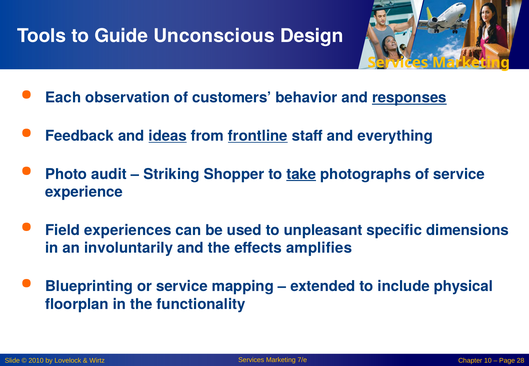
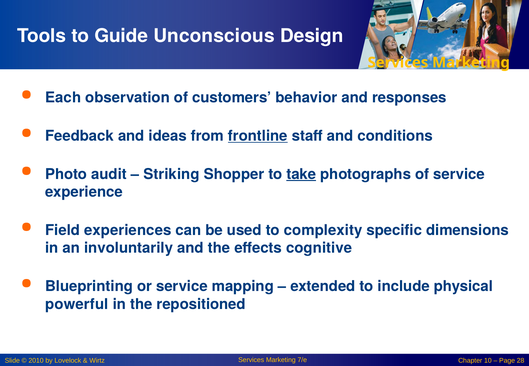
responses underline: present -> none (409, 98)
ideas underline: present -> none (168, 136)
everything: everything -> conditions (395, 136)
unpleasant: unpleasant -> complexity (323, 230)
amplifies: amplifies -> cognitive (319, 248)
floorplan: floorplan -> powerful (77, 304)
functionality: functionality -> repositioned (201, 304)
